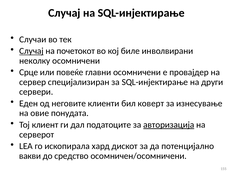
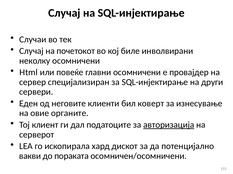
Случај underline: present -> none (31, 51)
Срце: Срце -> Html (29, 73)
понудата: понудата -> органите (70, 114)
средство: средство -> пораката (72, 157)
